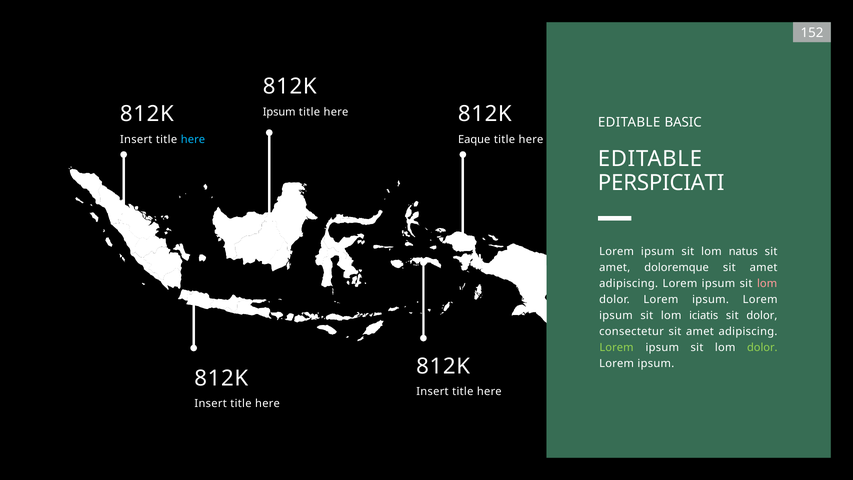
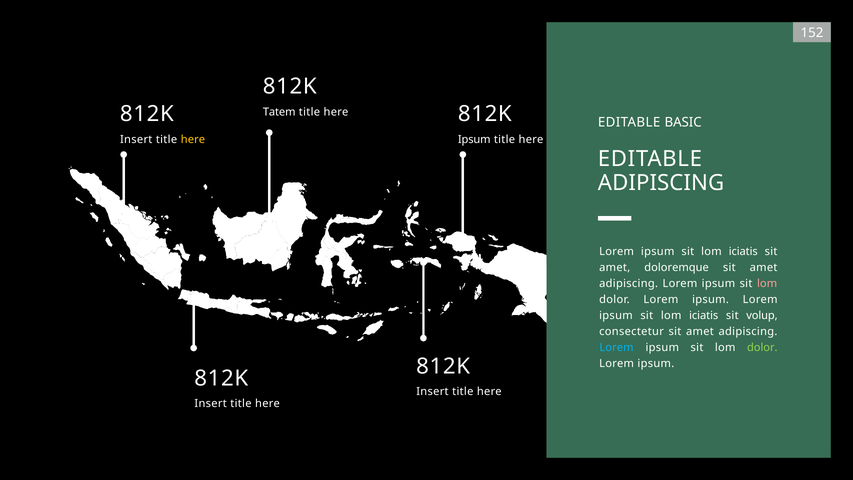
Ipsum: Ipsum -> Tatem (279, 112)
here colour: light blue -> yellow (193, 139)
Eaque: Eaque -> Ipsum (474, 139)
PERSPICIATI: PERSPICIATI -> ADIPISCING (661, 183)
natus: natus -> iciatis (743, 252)
sit dolor: dolor -> volup (762, 316)
Lorem colour: light green -> light blue (617, 348)
